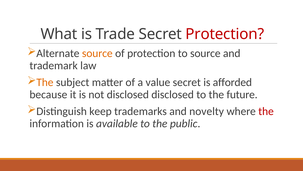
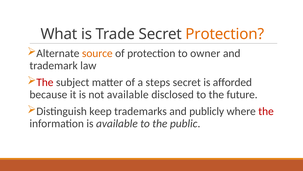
Protection colour: red -> orange (225, 34)
to source: source -> owner (205, 53)
The colour: orange -> red (45, 82)
value: value -> steps (158, 82)
not disclosed: disclosed -> available (128, 94)
novelty: novelty -> publicly (207, 111)
